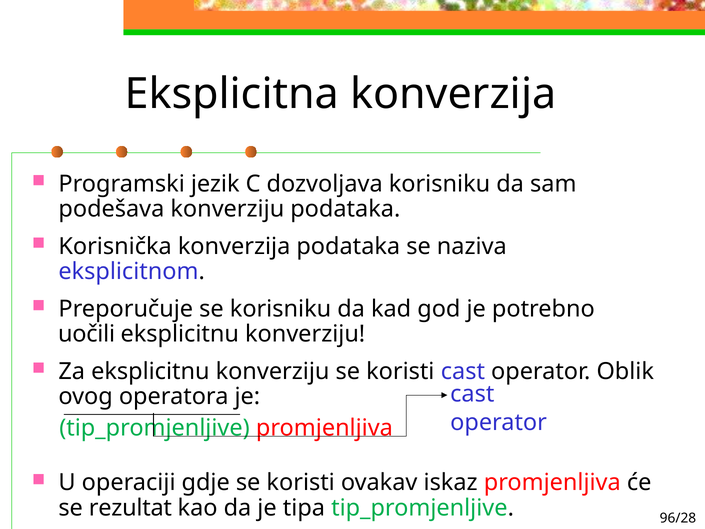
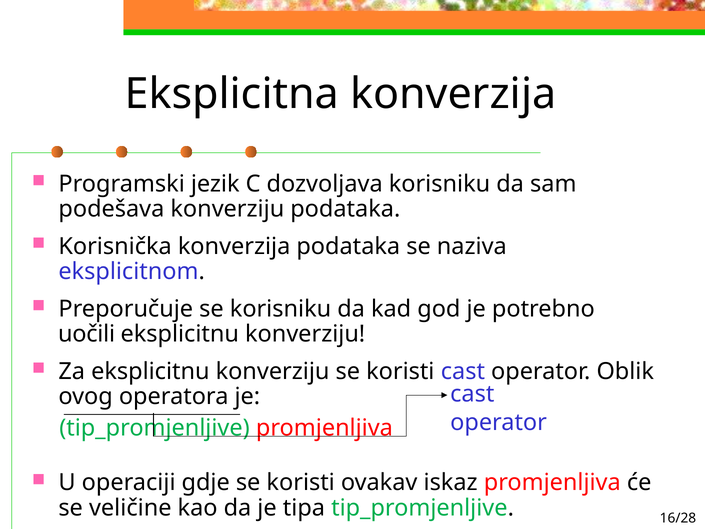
rezultat: rezultat -> veličine (130, 508)
96/28: 96/28 -> 16/28 (678, 518)
